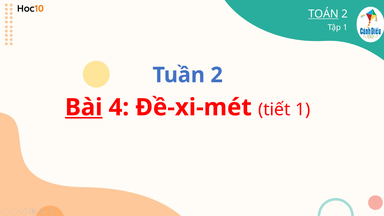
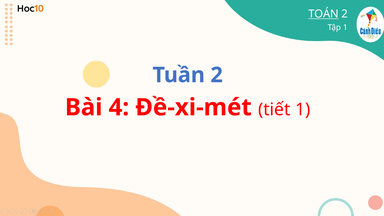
Bài underline: present -> none (84, 107)
